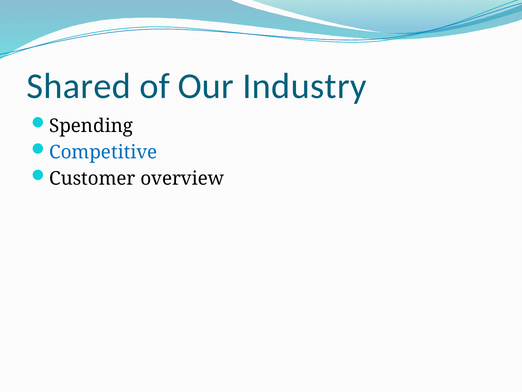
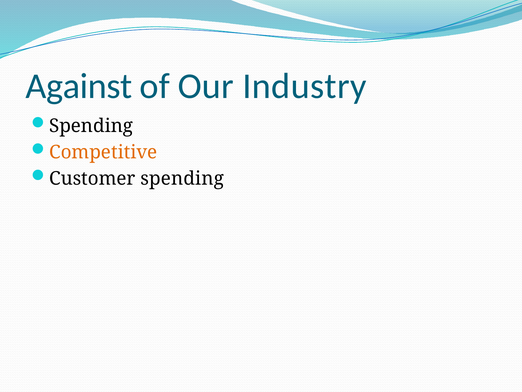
Shared: Shared -> Against (79, 86)
Competitive colour: blue -> orange (103, 152)
Customer overview: overview -> spending (182, 178)
